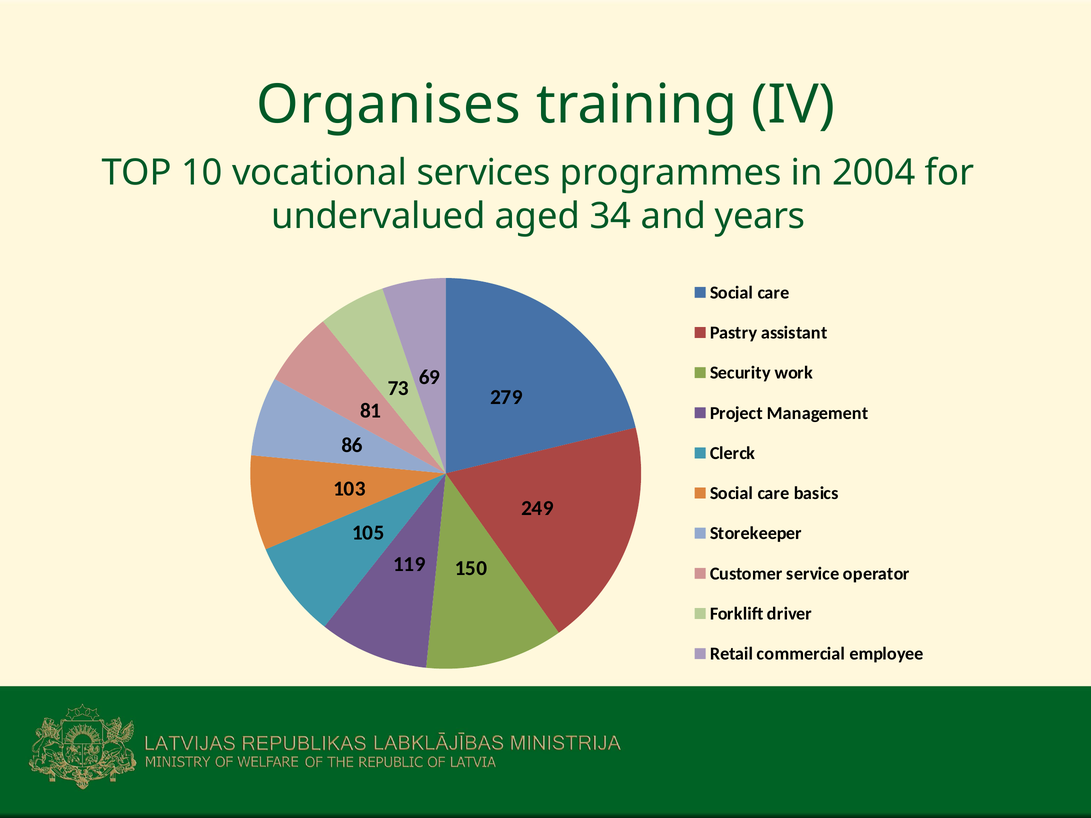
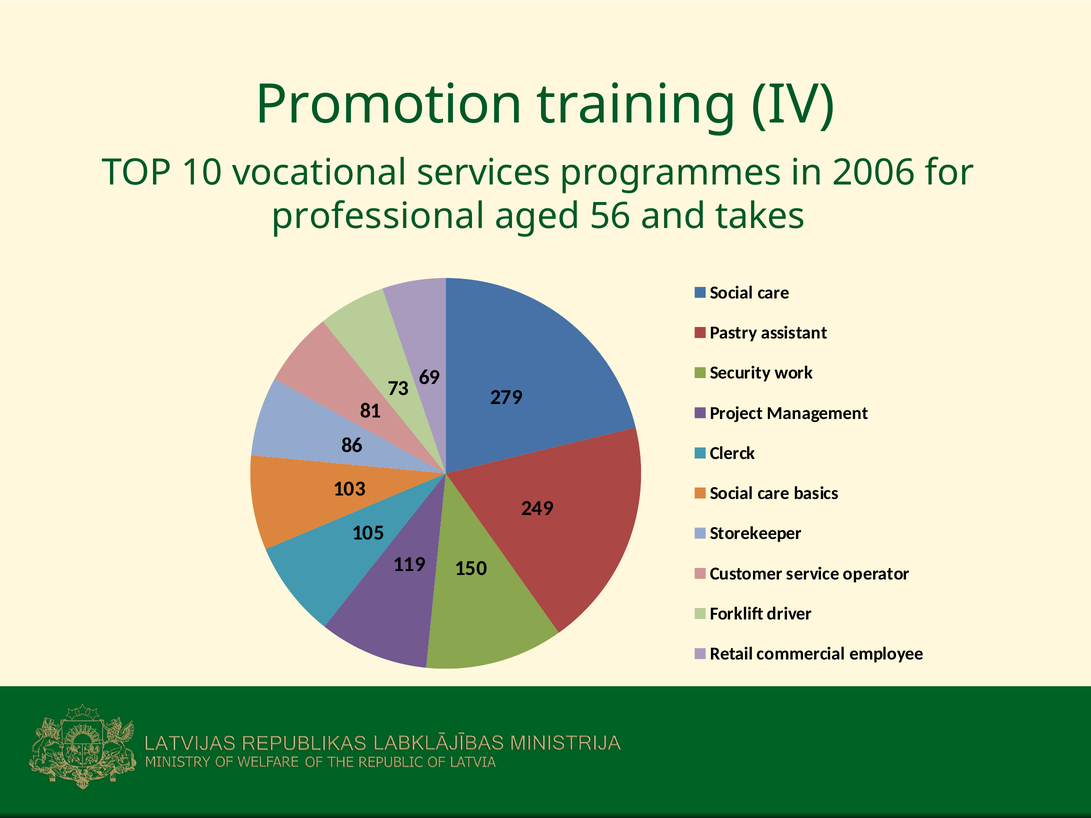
Organises: Organises -> Promotion (389, 105)
2004: 2004 -> 2006 (874, 173)
undervalued: undervalued -> professional (378, 216)
34: 34 -> 56 (610, 216)
years: years -> takes (760, 216)
